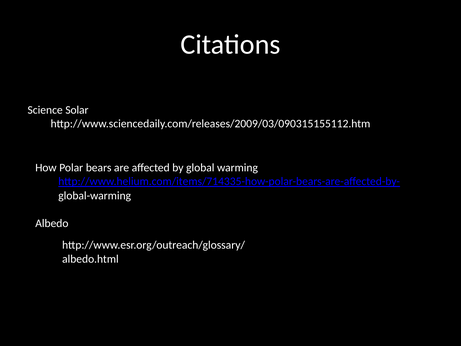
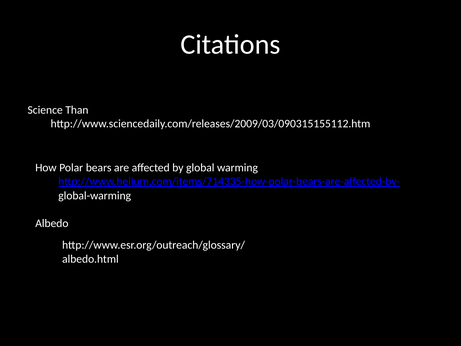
Solar: Solar -> Than (77, 110)
